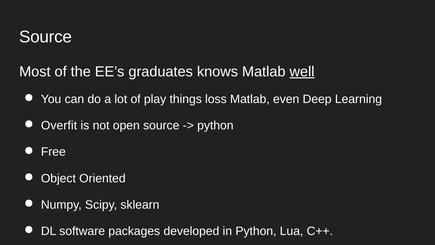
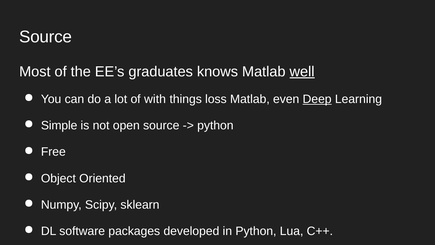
play: play -> with (155, 99)
Deep underline: none -> present (317, 99)
Overfit: Overfit -> Simple (59, 125)
